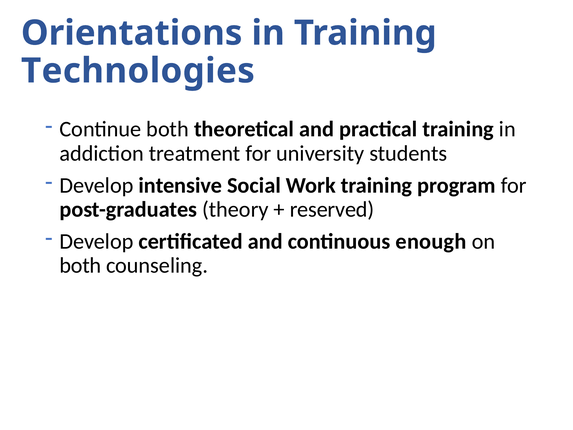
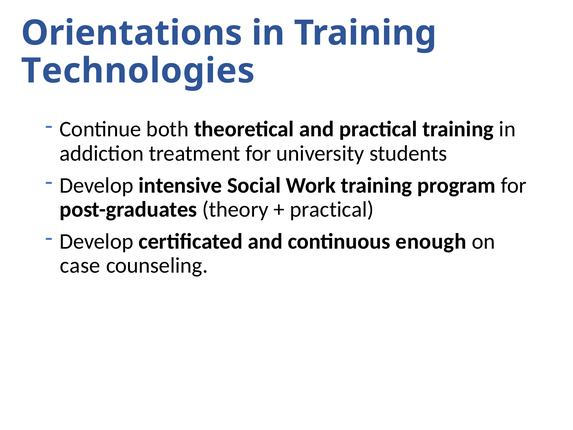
reserved: reserved -> practical (332, 209)
both: both -> case (80, 265)
